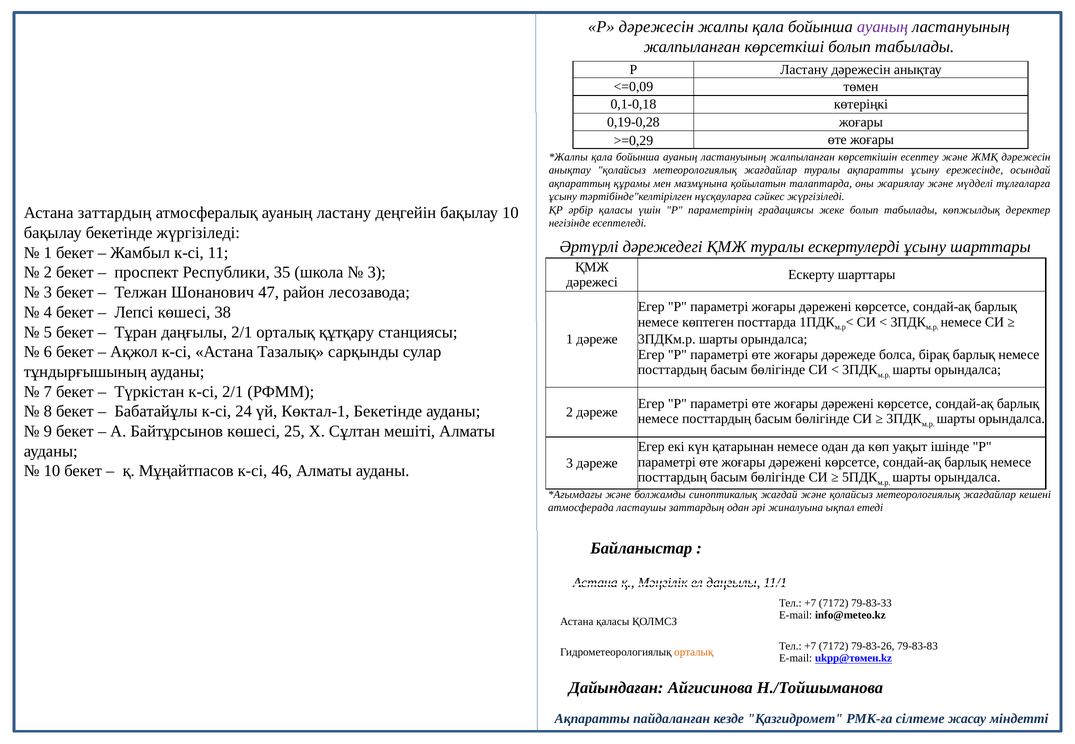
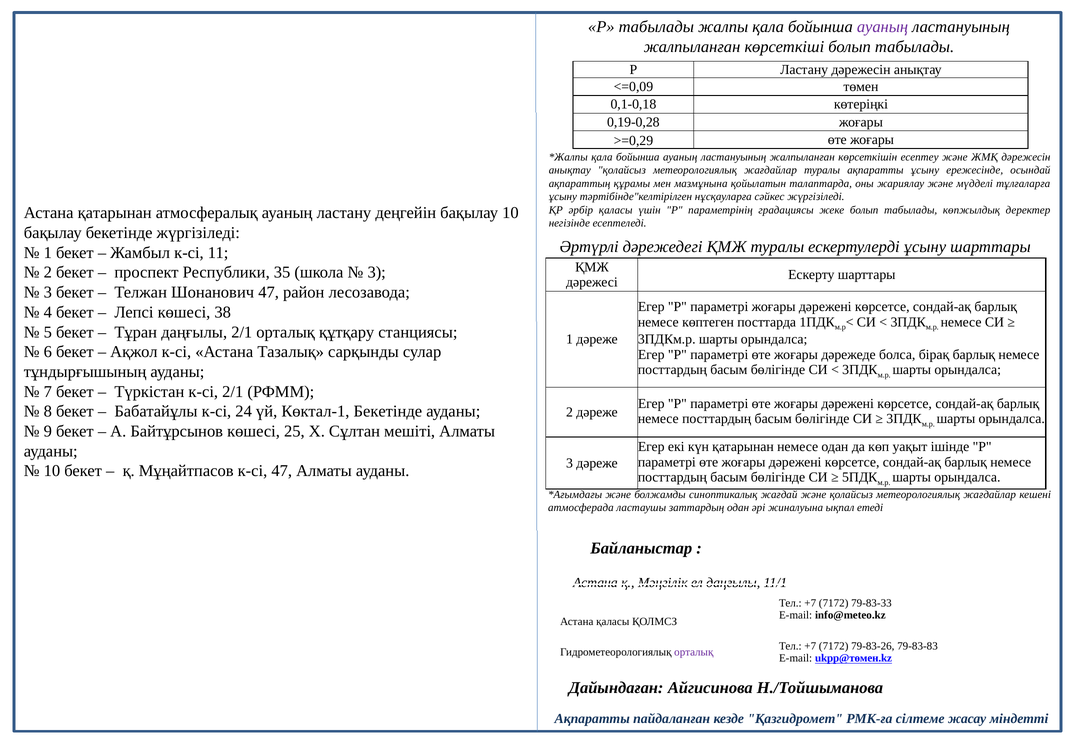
Р дәрежесін: дәрежесін -> табылады (656, 27)
Астана заттардың: заттардың -> қатарынан (115, 213)
к-сі 46: 46 -> 47 (282, 471)
орталық colour: orange -> purple (694, 652)
